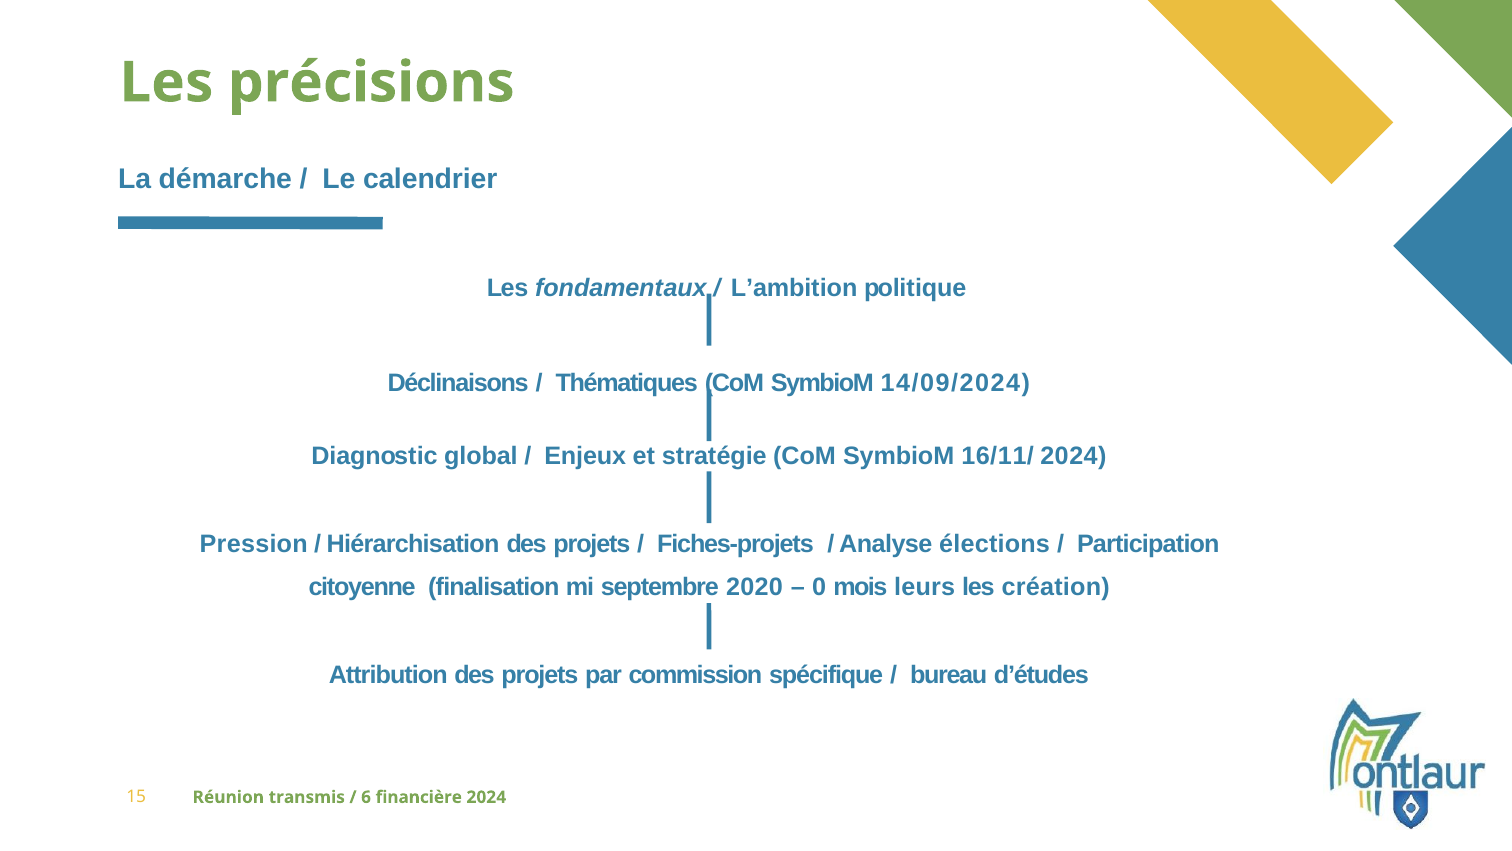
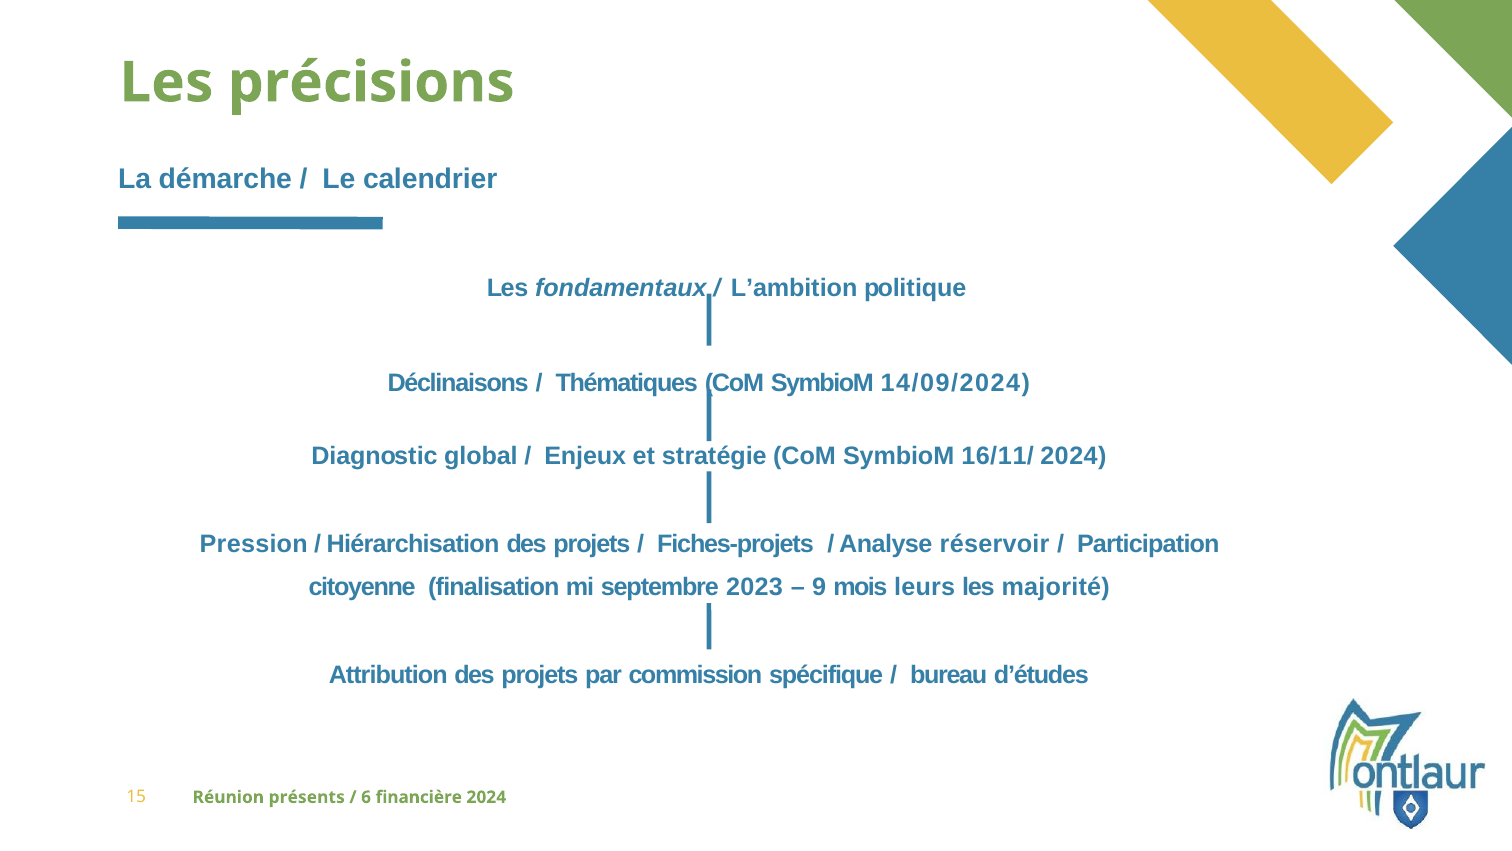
élections: élections -> réservoir (995, 544)
2020: 2020 -> 2023 (754, 587)
0: 0 -> 9 (819, 587)
création: création -> majorité (1056, 587)
transmis: transmis -> présents (307, 797)
